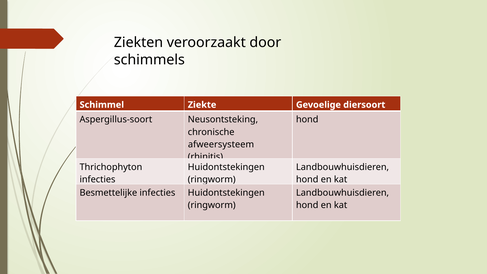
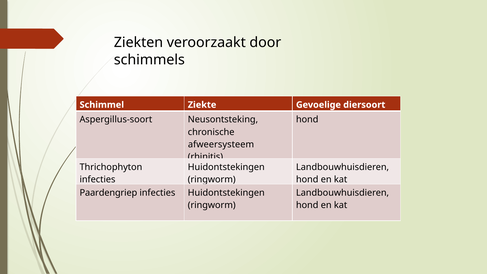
Besmettelijke: Besmettelijke -> Paardengriep (108, 193)
